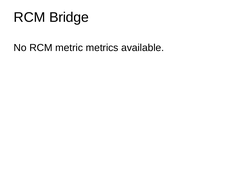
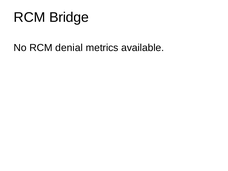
metric: metric -> denial (69, 48)
